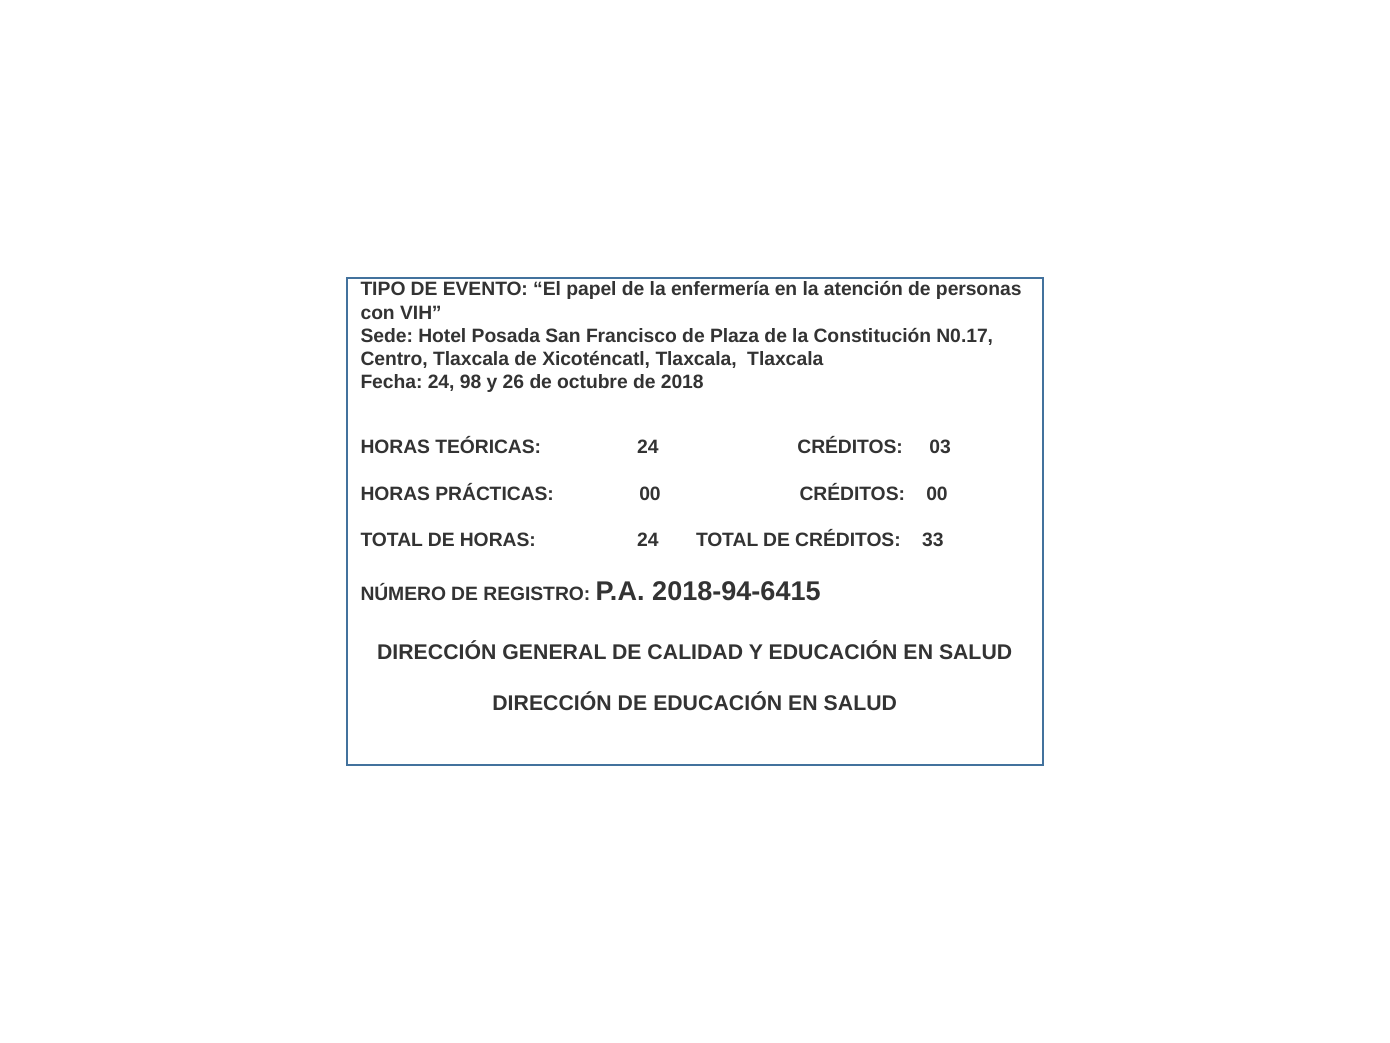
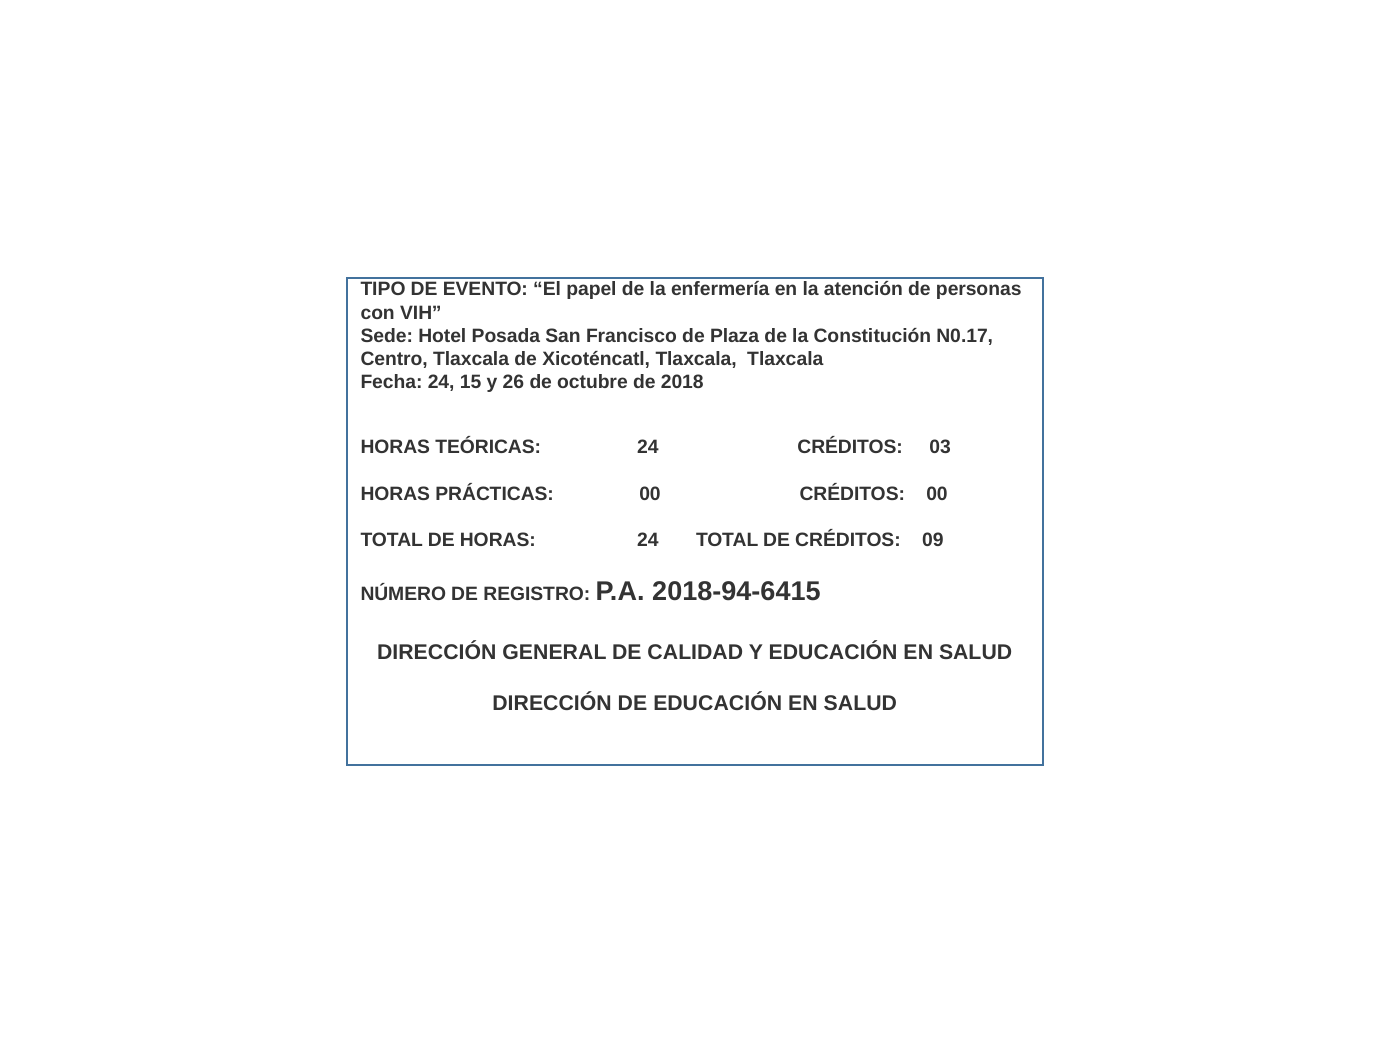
98: 98 -> 15 (471, 382)
33: 33 -> 09 (933, 540)
